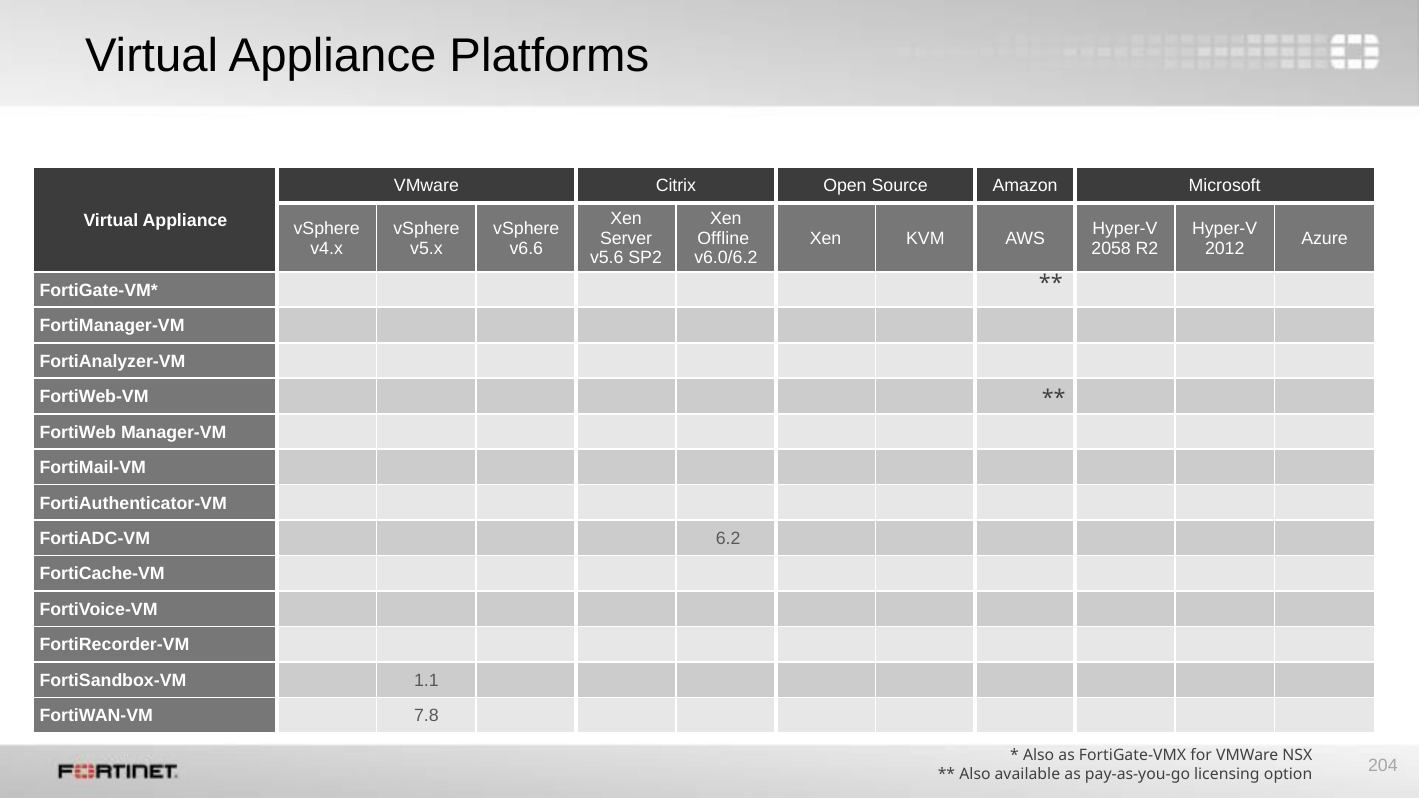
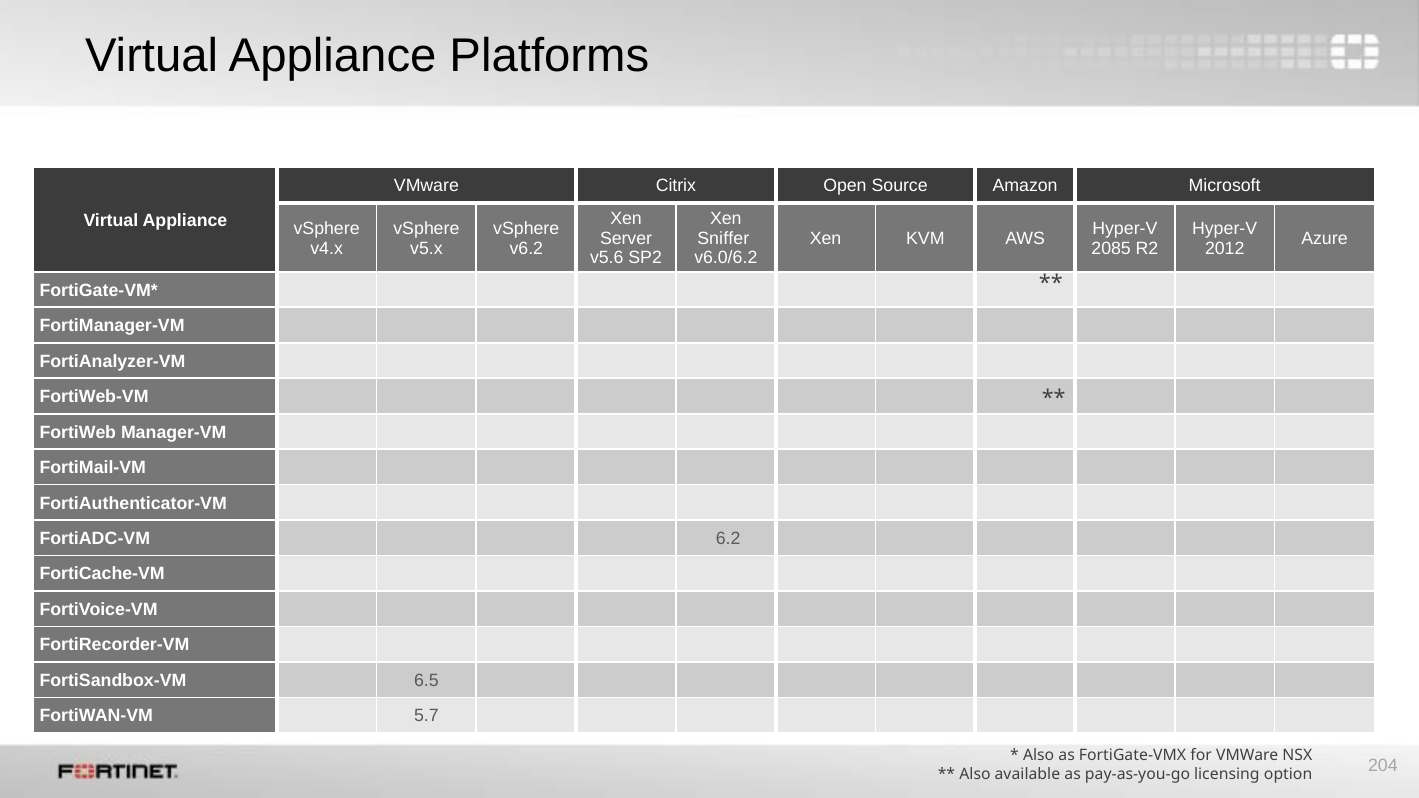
Offline: Offline -> Sniffer (723, 238)
v6.6: v6.6 -> v6.2 (526, 248)
2058: 2058 -> 2085 (1111, 248)
1.1: 1.1 -> 6.5 (426, 681)
7.8: 7.8 -> 5.7 (426, 716)
